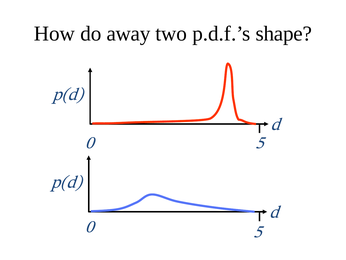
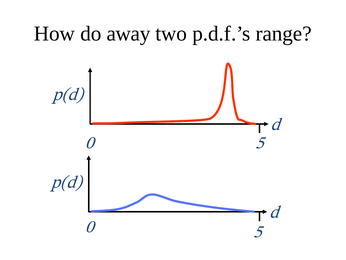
shape: shape -> range (284, 33)
